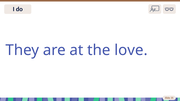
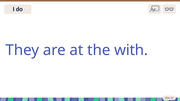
love: love -> with (131, 50)
